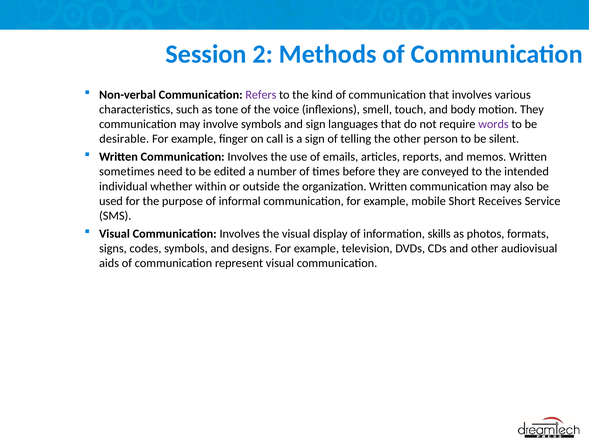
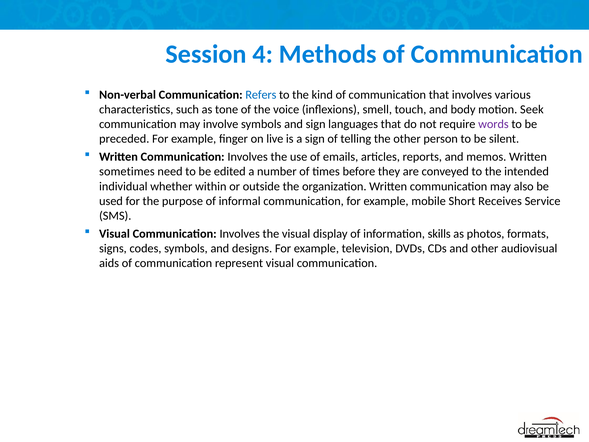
2: 2 -> 4 (263, 54)
Refers colour: purple -> blue (261, 95)
motion They: They -> Seek (532, 109)
desirable: desirable -> preceded (124, 139)
call: call -> live (275, 139)
